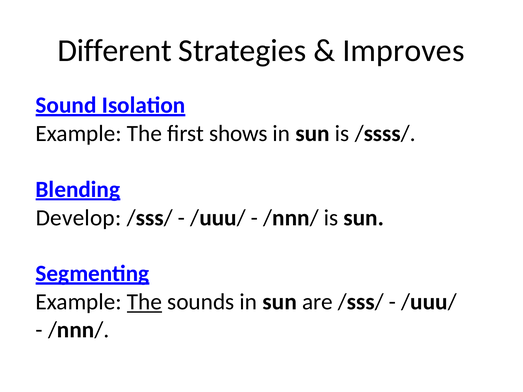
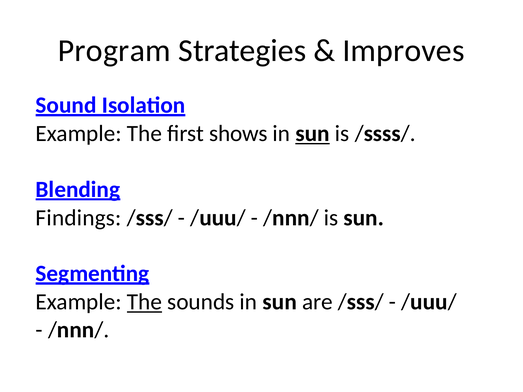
Different: Different -> Program (114, 51)
sun underline: none -> present (313, 134)
Develop: Develop -> Findings (79, 218)
